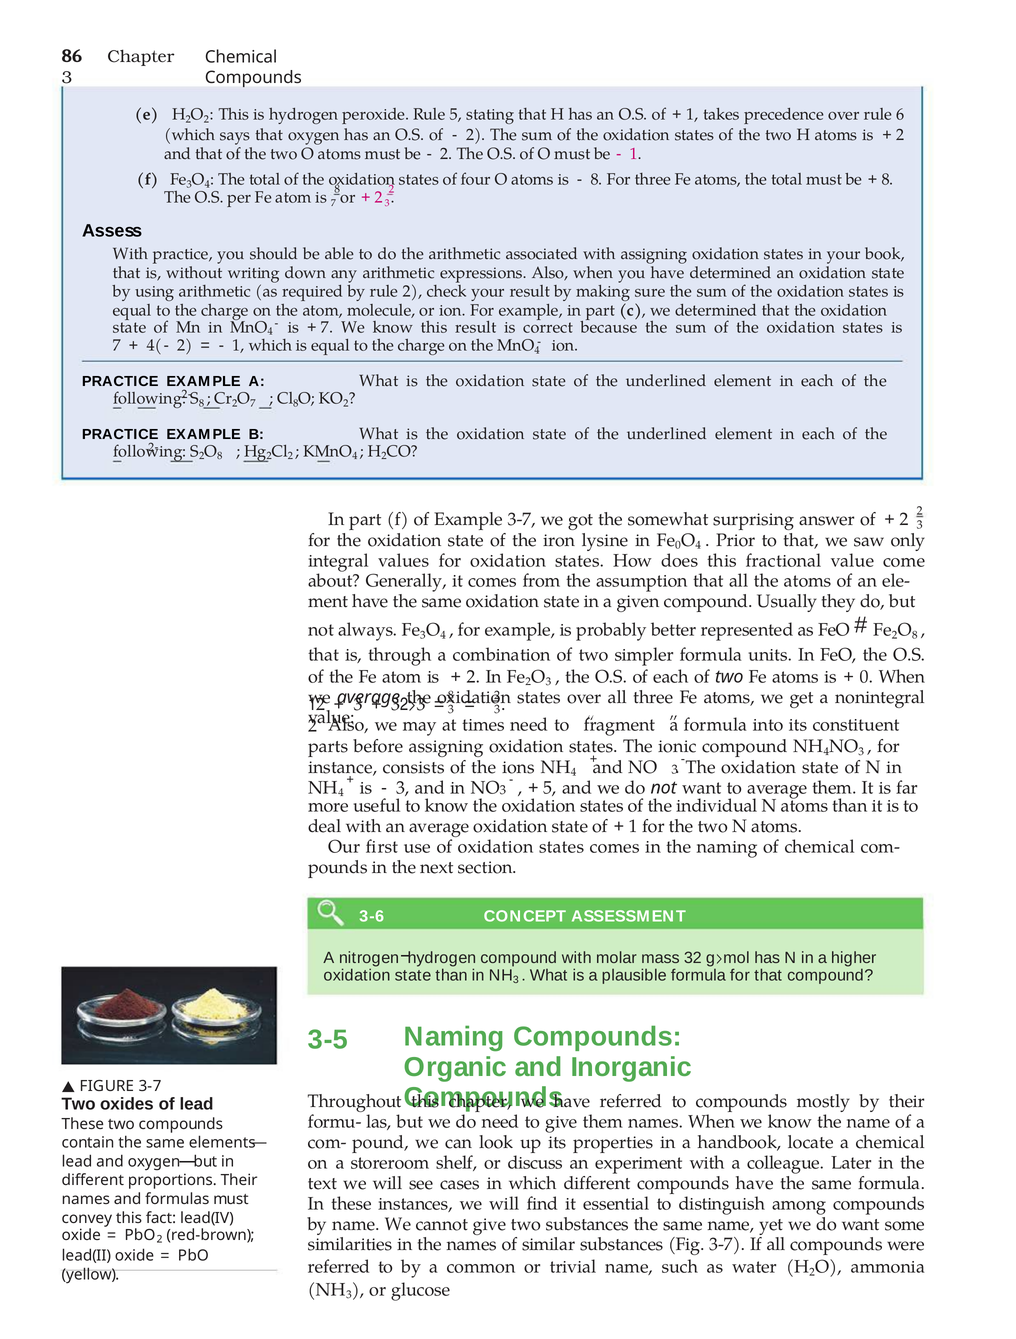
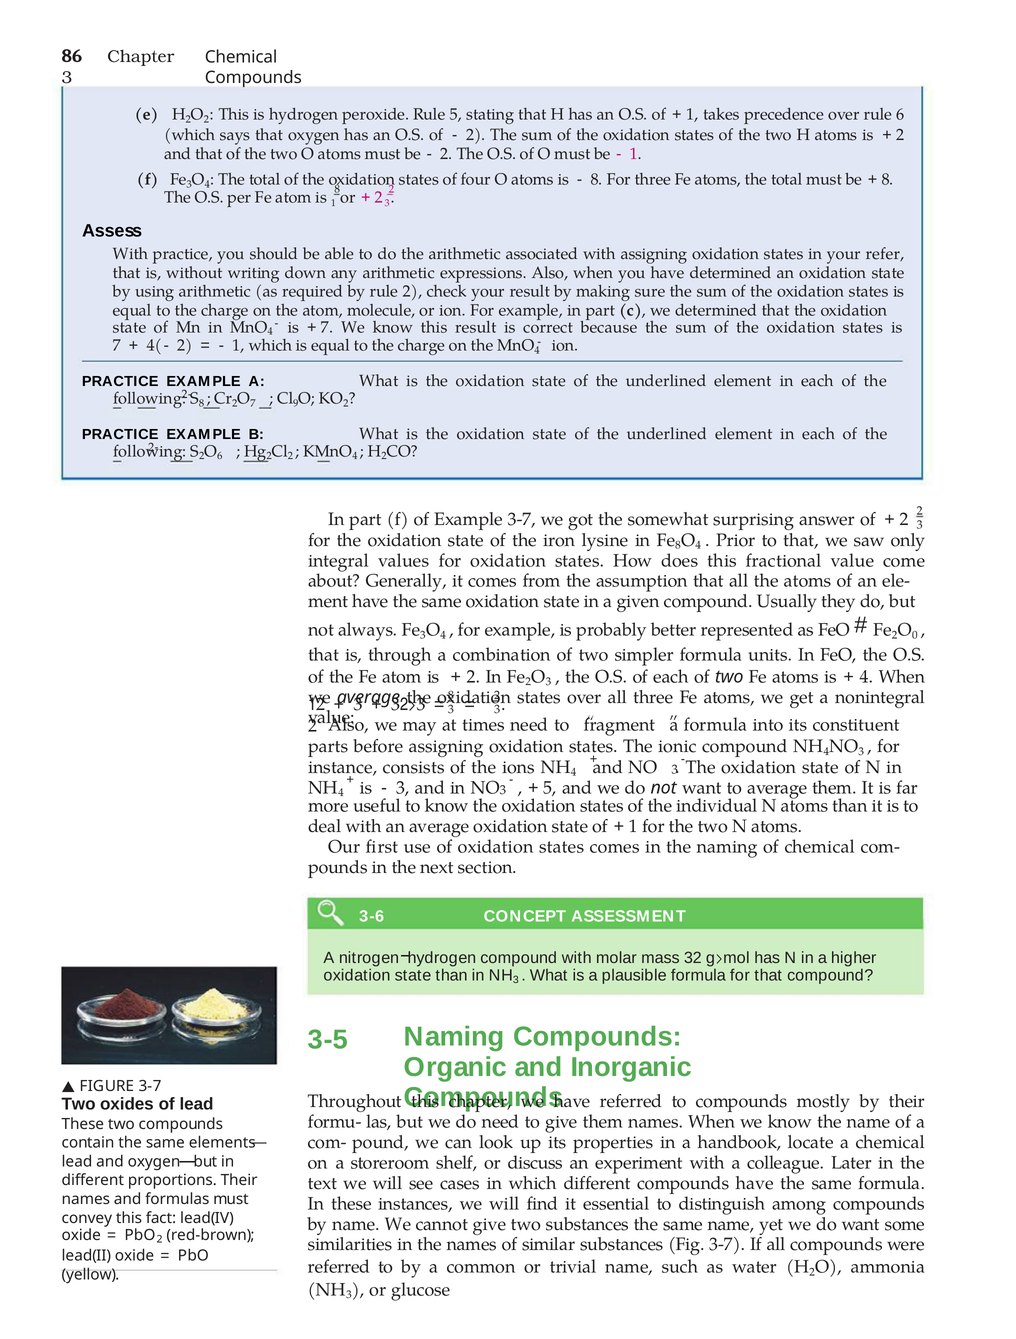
atom is 7: 7 -> 1 (333, 203)
book: book -> refer (885, 254)
8: 8 -> 9 (296, 403)
8: 8 -> 6 (220, 456)
Fe 0: 0 -> 8 (678, 545)
Fe 2 O 8: 8 -> 0 (915, 635)
0: 0 -> 4 (866, 677)
